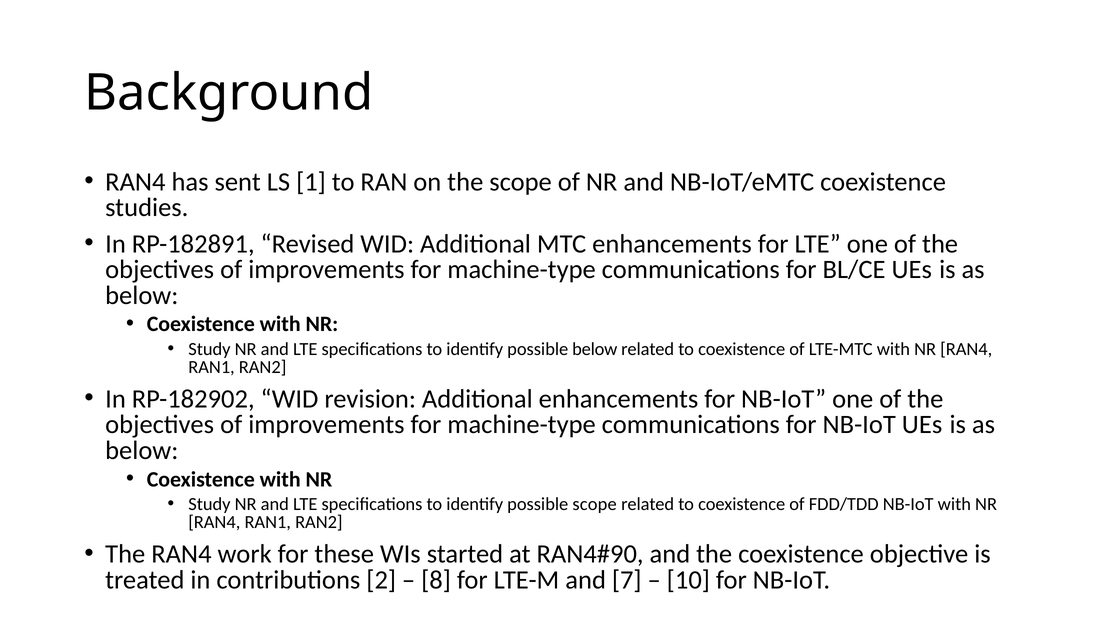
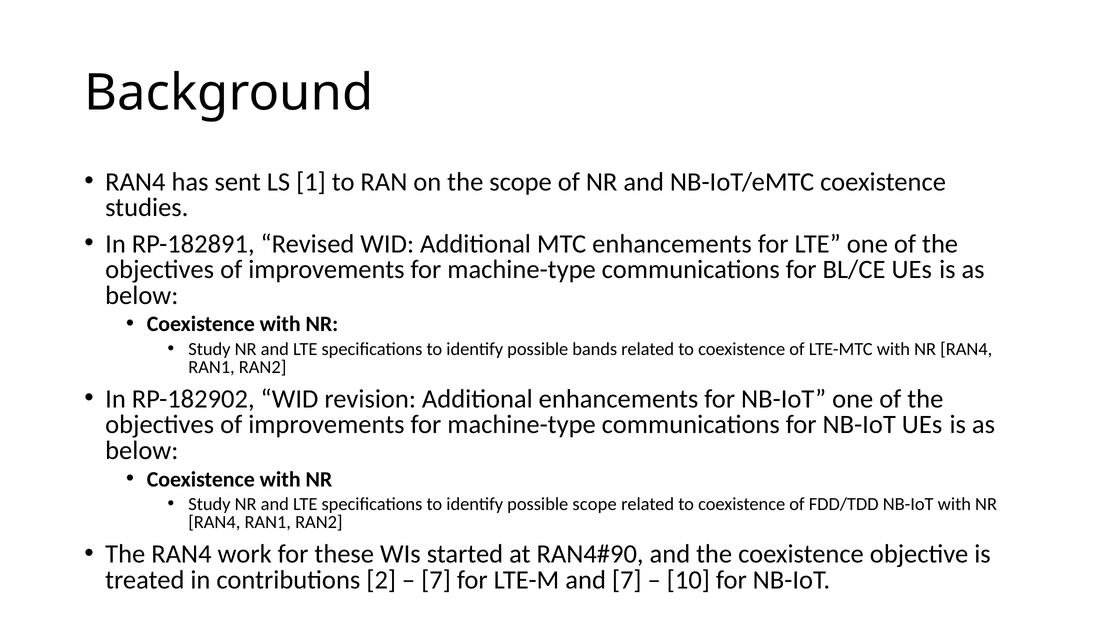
possible below: below -> bands (595, 349)
8: 8 -> 7 (436, 580)
